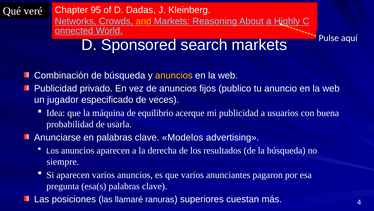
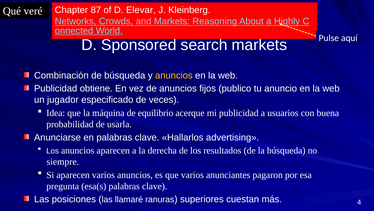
95: 95 -> 87 (96, 10)
Dadas: Dadas -> Elevar (141, 10)
and colour: yellow -> pink (144, 21)
privado: privado -> obtiene (96, 88)
Modelos: Modelos -> Hallarlos (183, 137)
